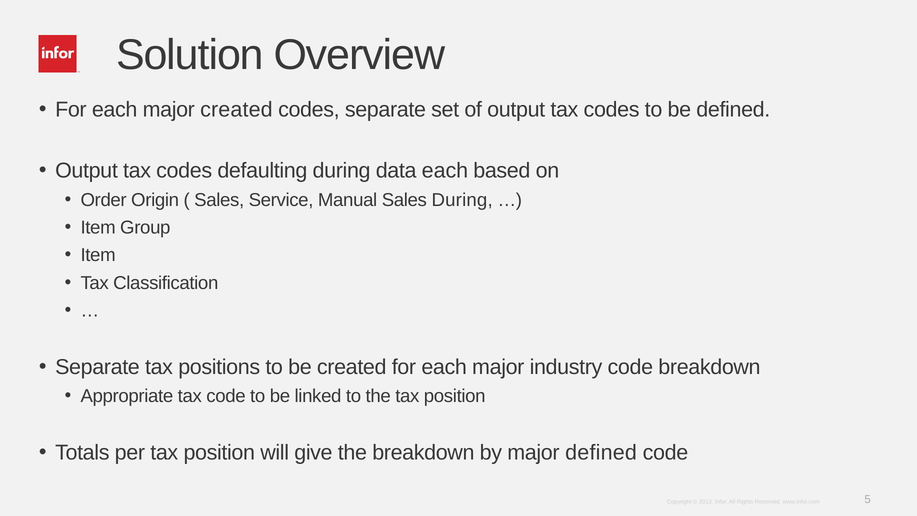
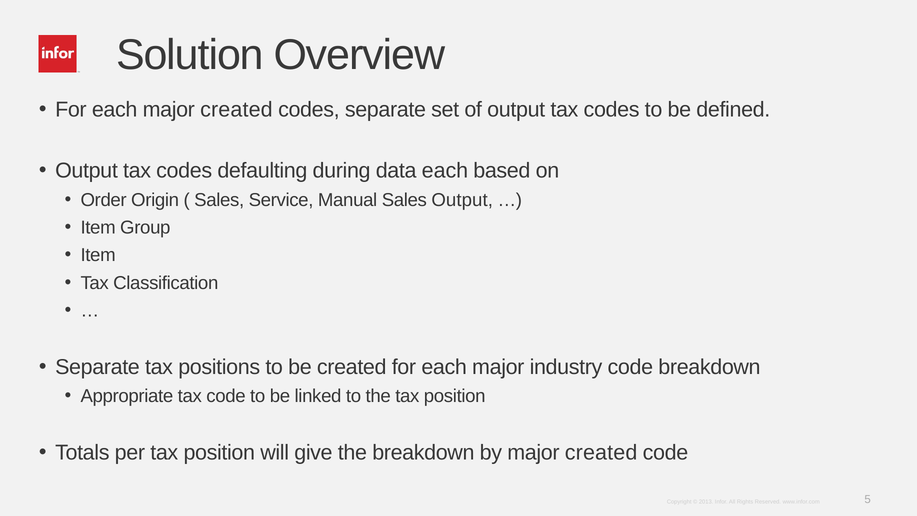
Sales During: During -> Output (462, 200)
by major defined: defined -> created (601, 453)
